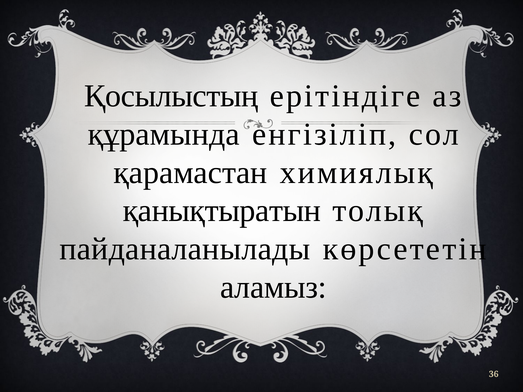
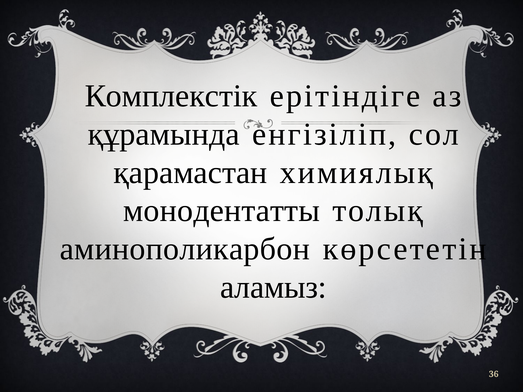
Қосылыстың: Қосылыстың -> Комплекстік (171, 96)
қанықтыратын: қанықтыратын -> монодентатты (222, 211)
пайданаланылады: пайданаланылады -> аминополикарбон (185, 249)
